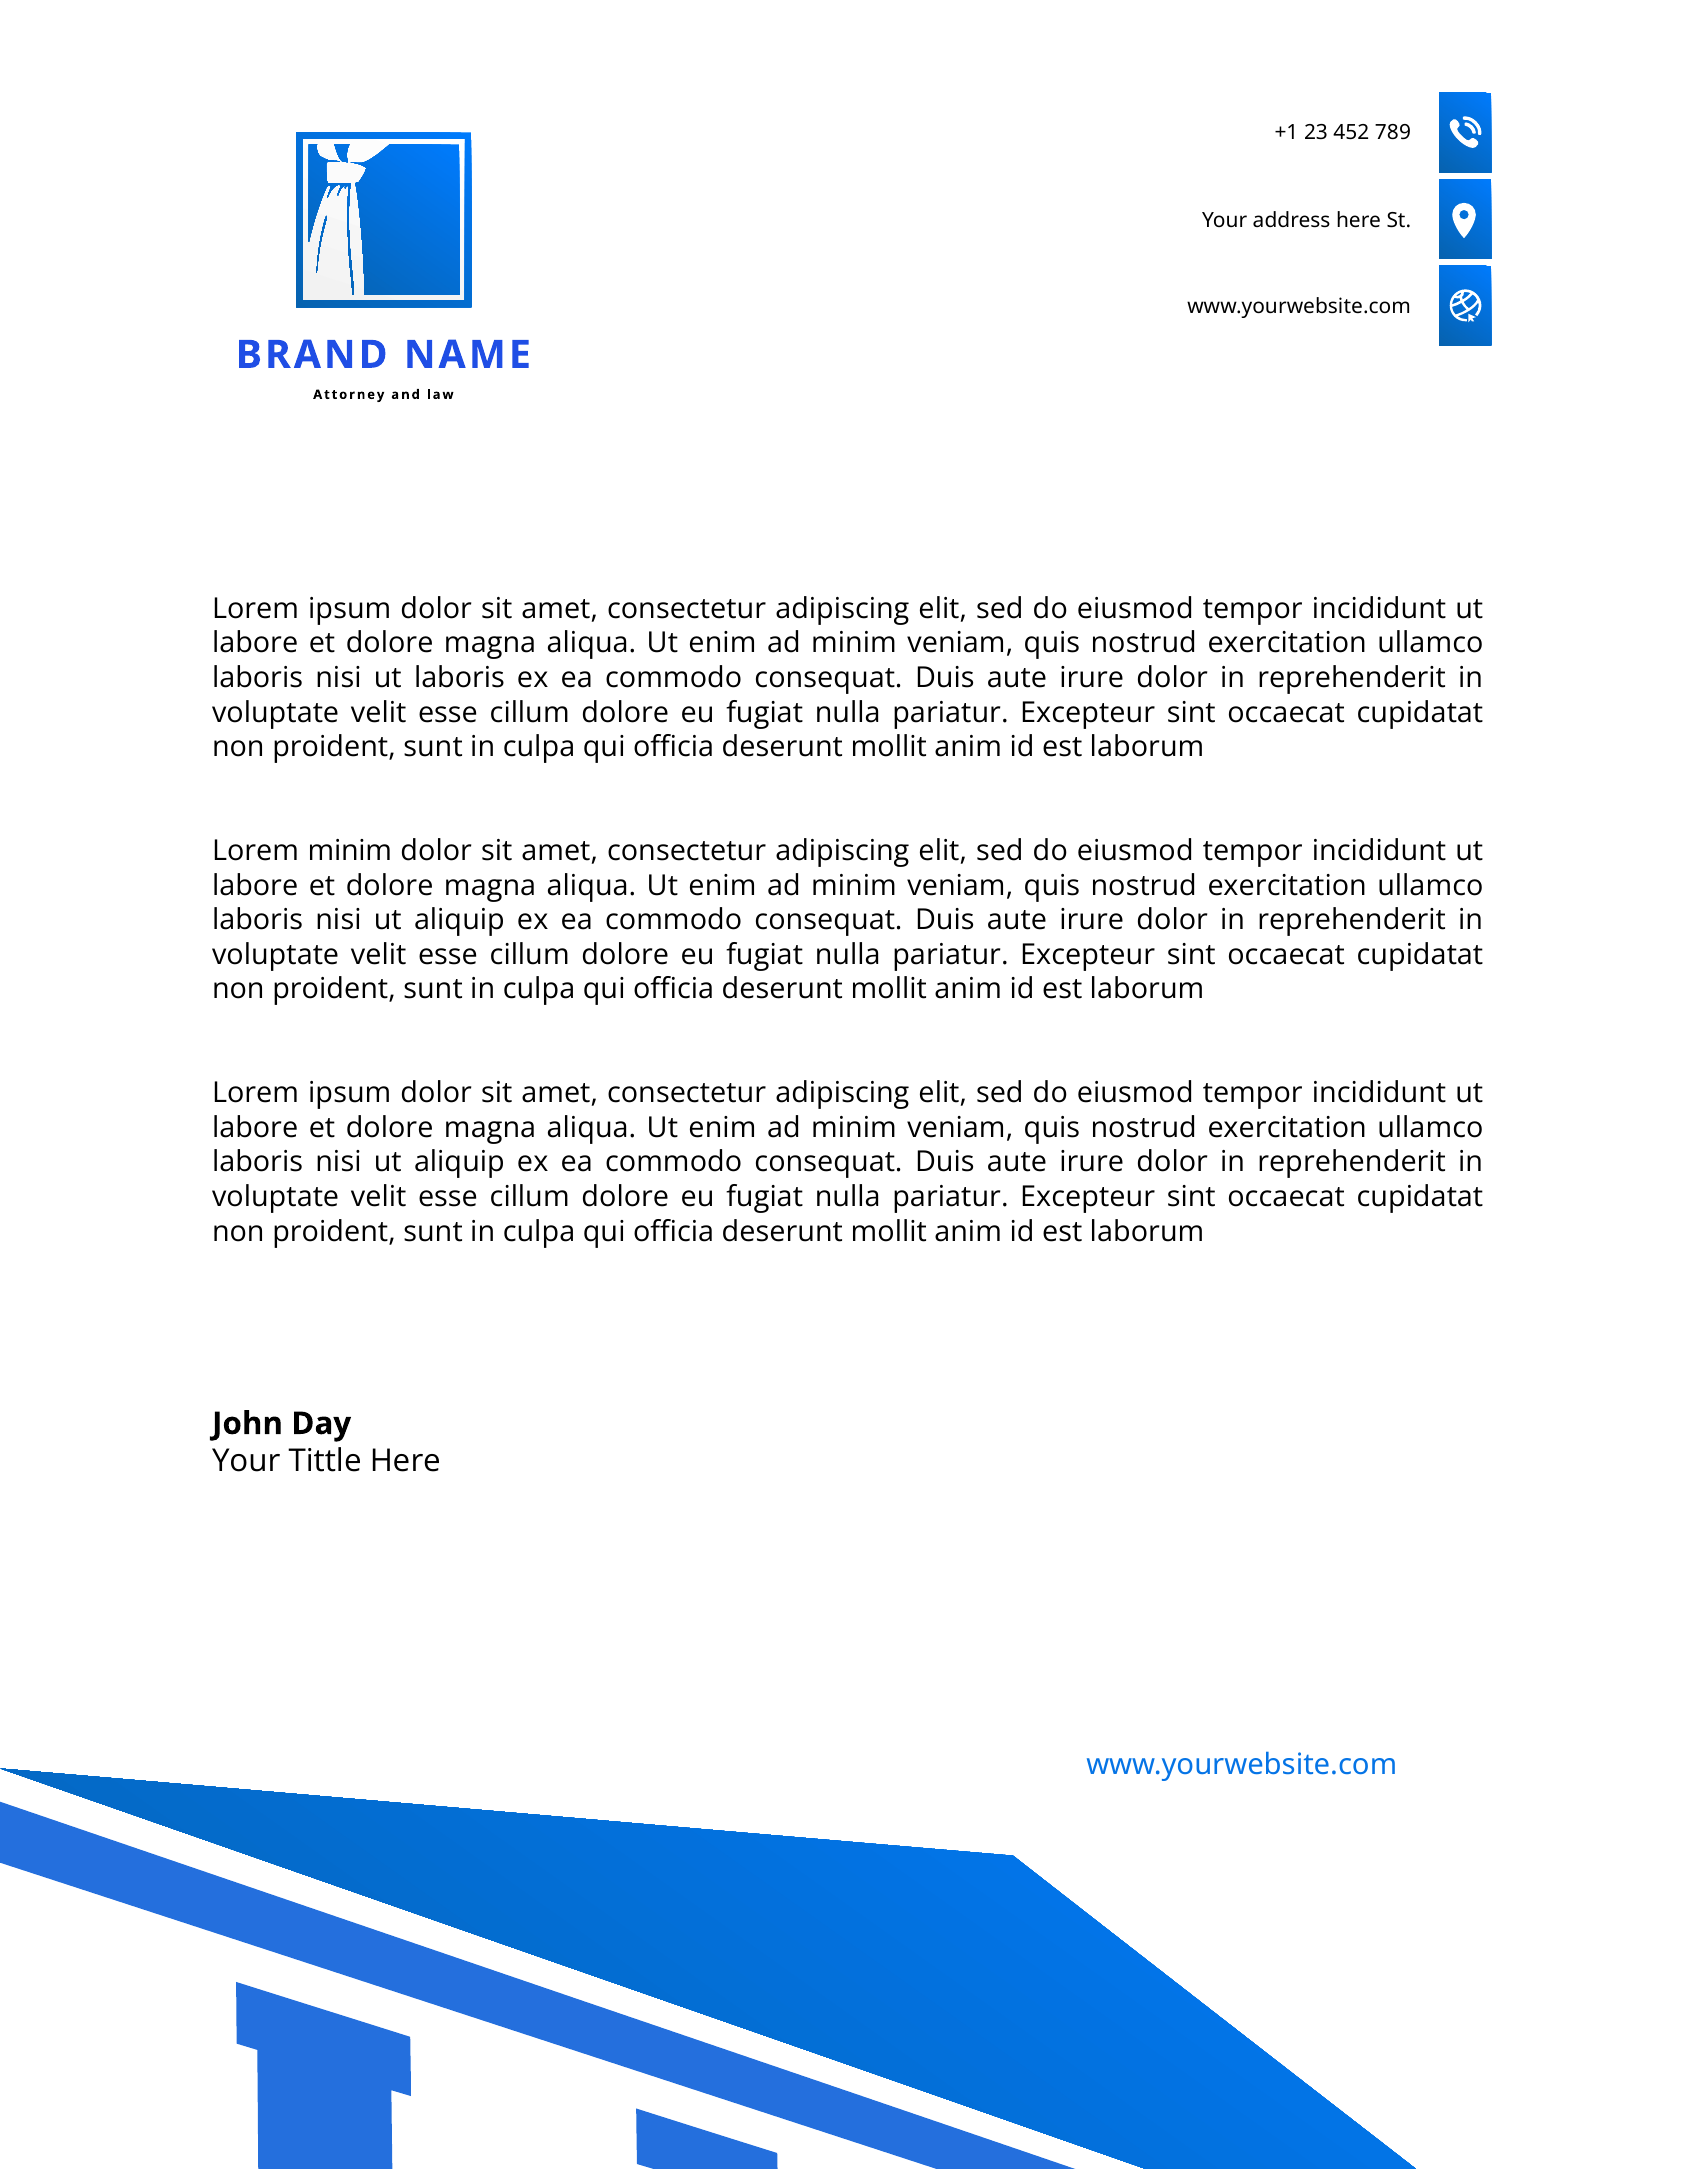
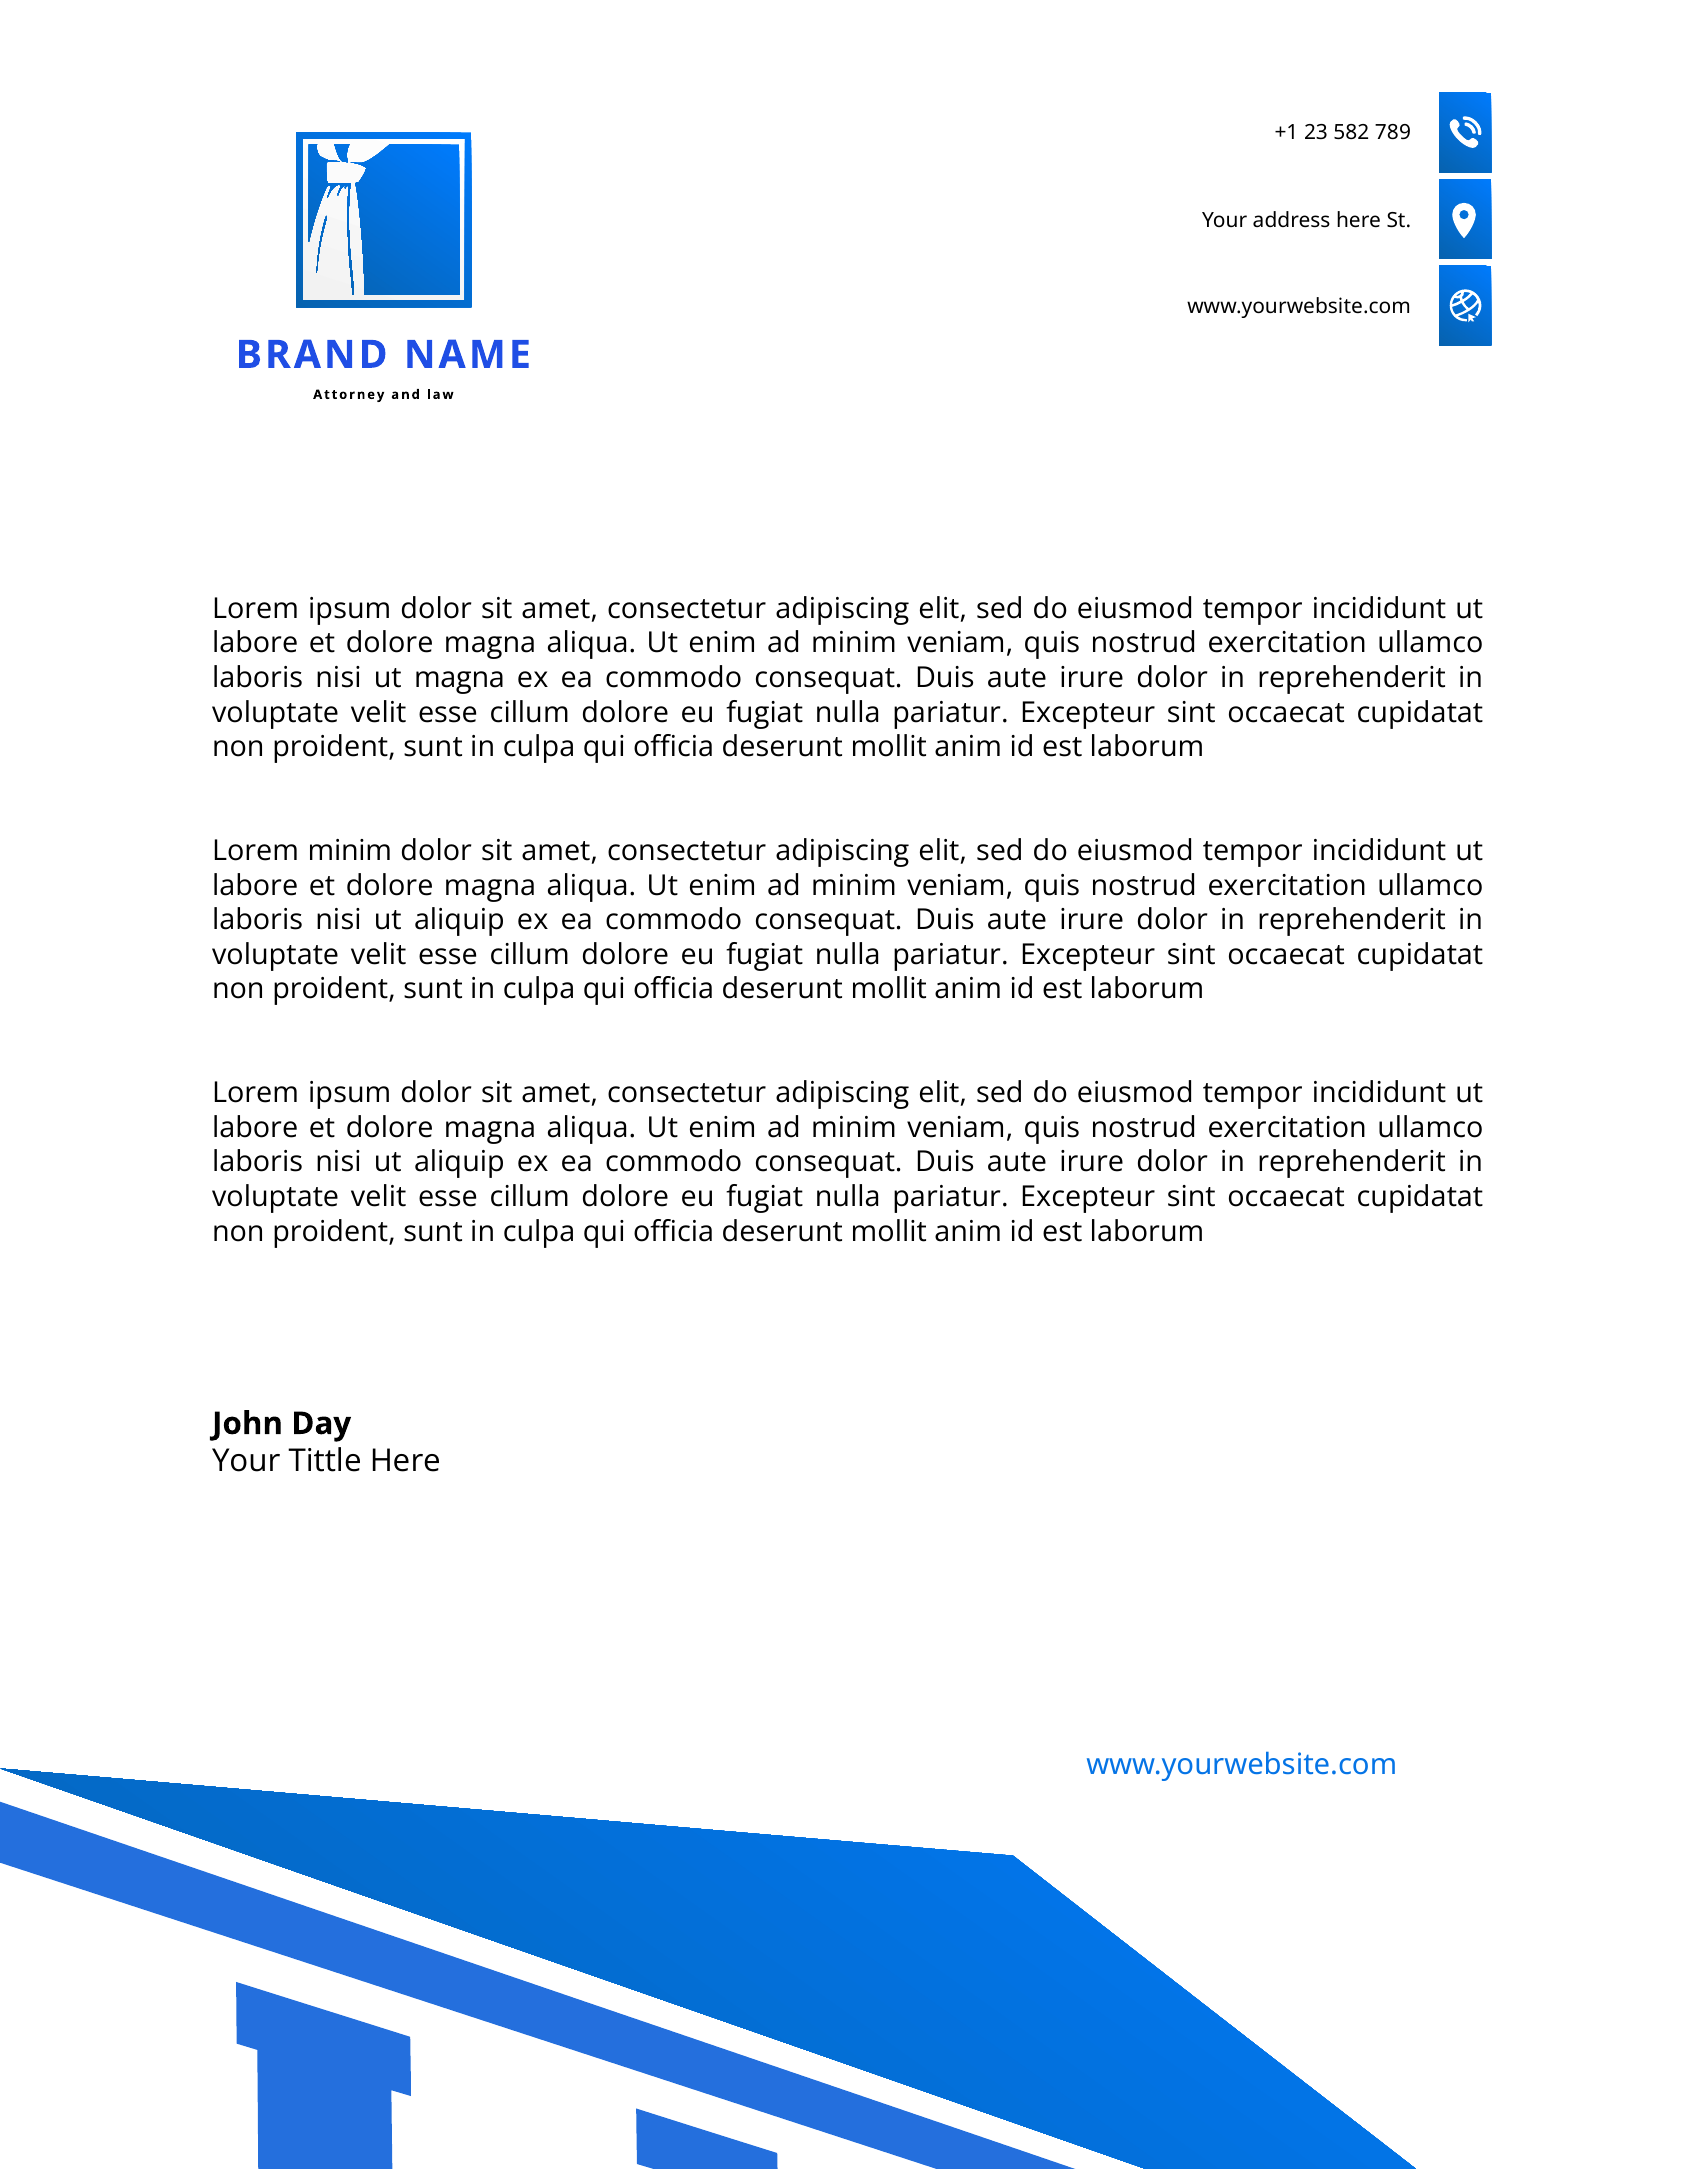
452: 452 -> 582 (1351, 133)
ut laboris: laboris -> magna (459, 678)
